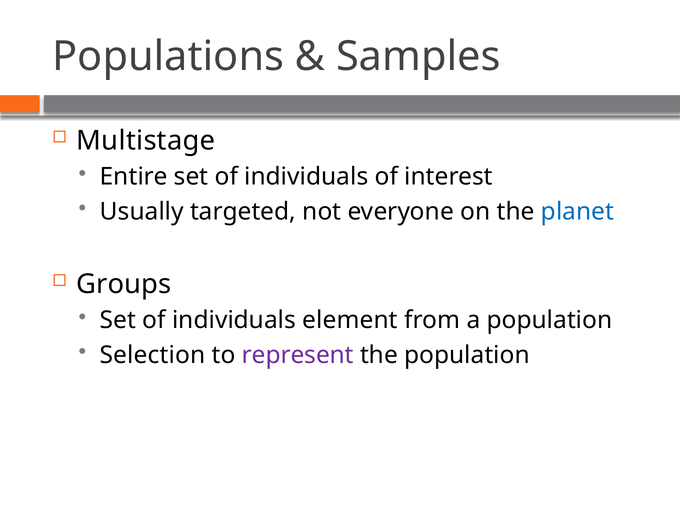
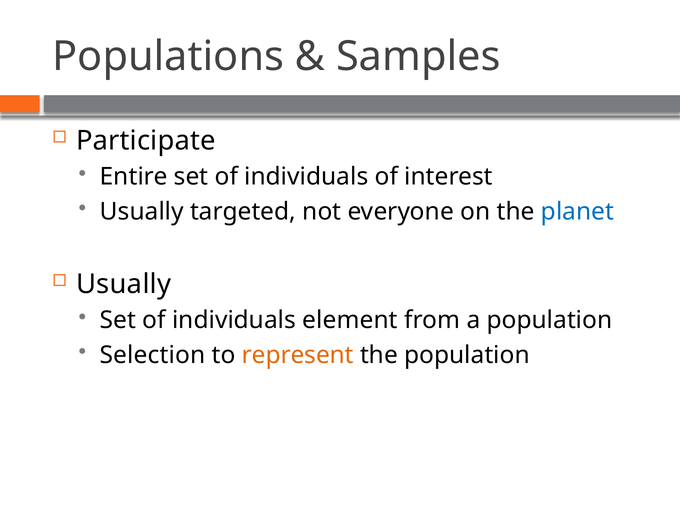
Multistage: Multistage -> Participate (146, 141)
Groups: Groups -> Usually (124, 284)
represent colour: purple -> orange (298, 355)
